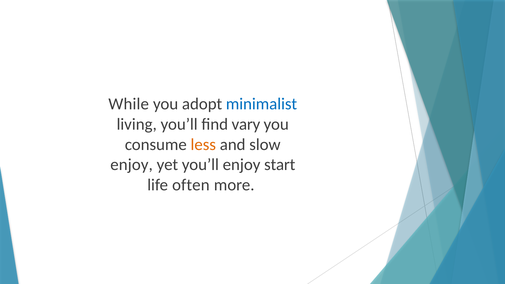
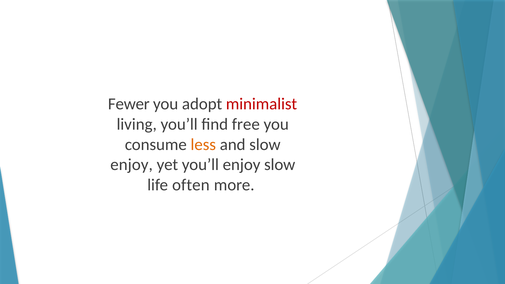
While: While -> Fewer (129, 104)
minimalist colour: blue -> red (262, 104)
vary: vary -> free (246, 124)
enjoy start: start -> slow (280, 165)
